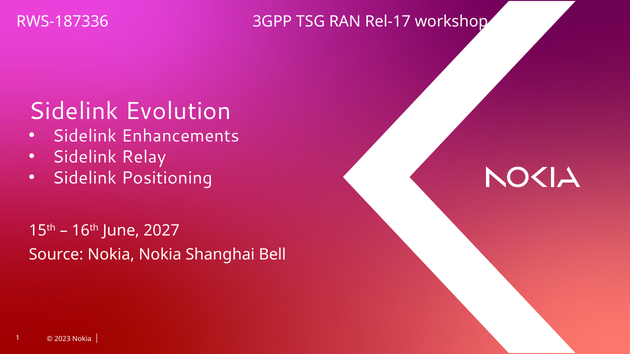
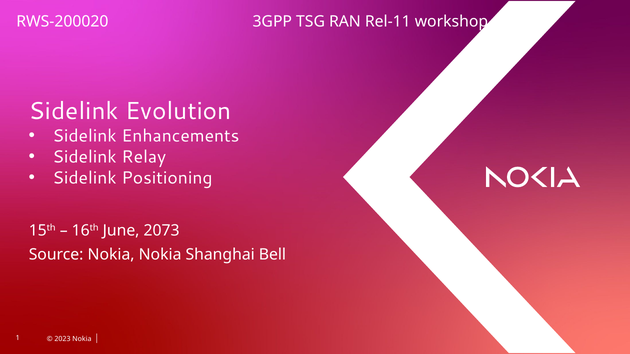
RWS-187336: RWS-187336 -> RWS-200020 (62, 22)
Rel-17: Rel-17 -> Rel-11 (388, 22)
2027: 2027 -> 2073 (162, 231)
